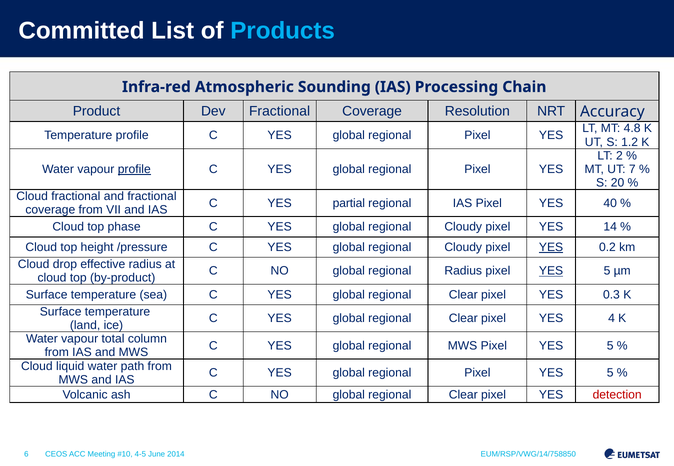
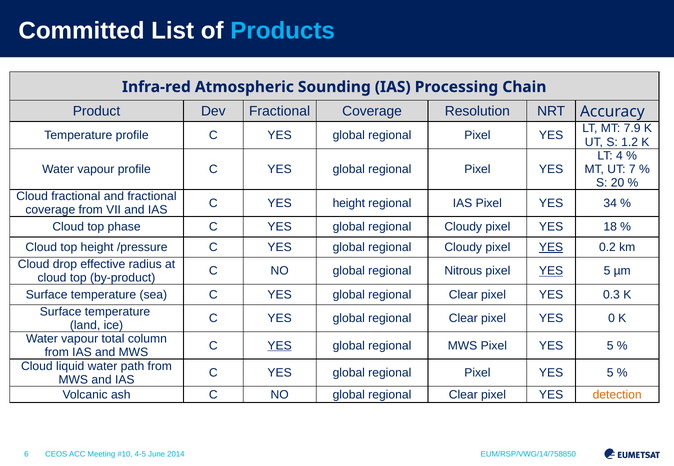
4.8: 4.8 -> 7.9 (632, 129)
2: 2 -> 4 (619, 156)
profile underline: present -> none (134, 169)
YES partial: partial -> height (349, 203)
40: 40 -> 34 (610, 203)
14: 14 -> 18 (610, 227)
regional Radius: Radius -> Nitrous (463, 271)
4: 4 -> 0 (611, 319)
YES underline: none -> present (280, 346)
detection colour: red -> orange (617, 395)
